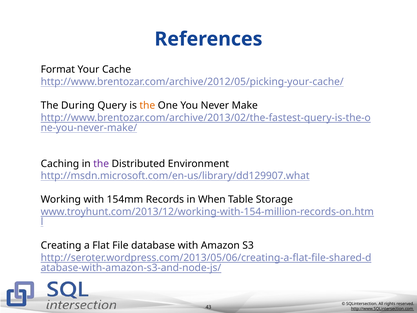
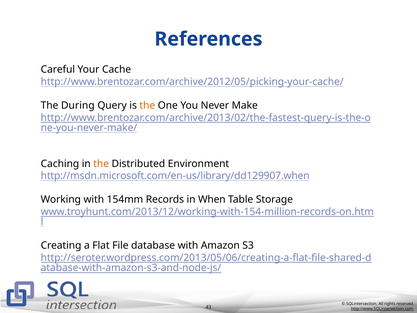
Format: Format -> Careful (58, 70)
the colour: purple -> orange (101, 164)
http://msdn.microsoft.com/en-us/library/dd129907.what: http://msdn.microsoft.com/en-us/library/dd129907.what -> http://msdn.microsoft.com/en-us/library/dd129907.when (175, 176)
